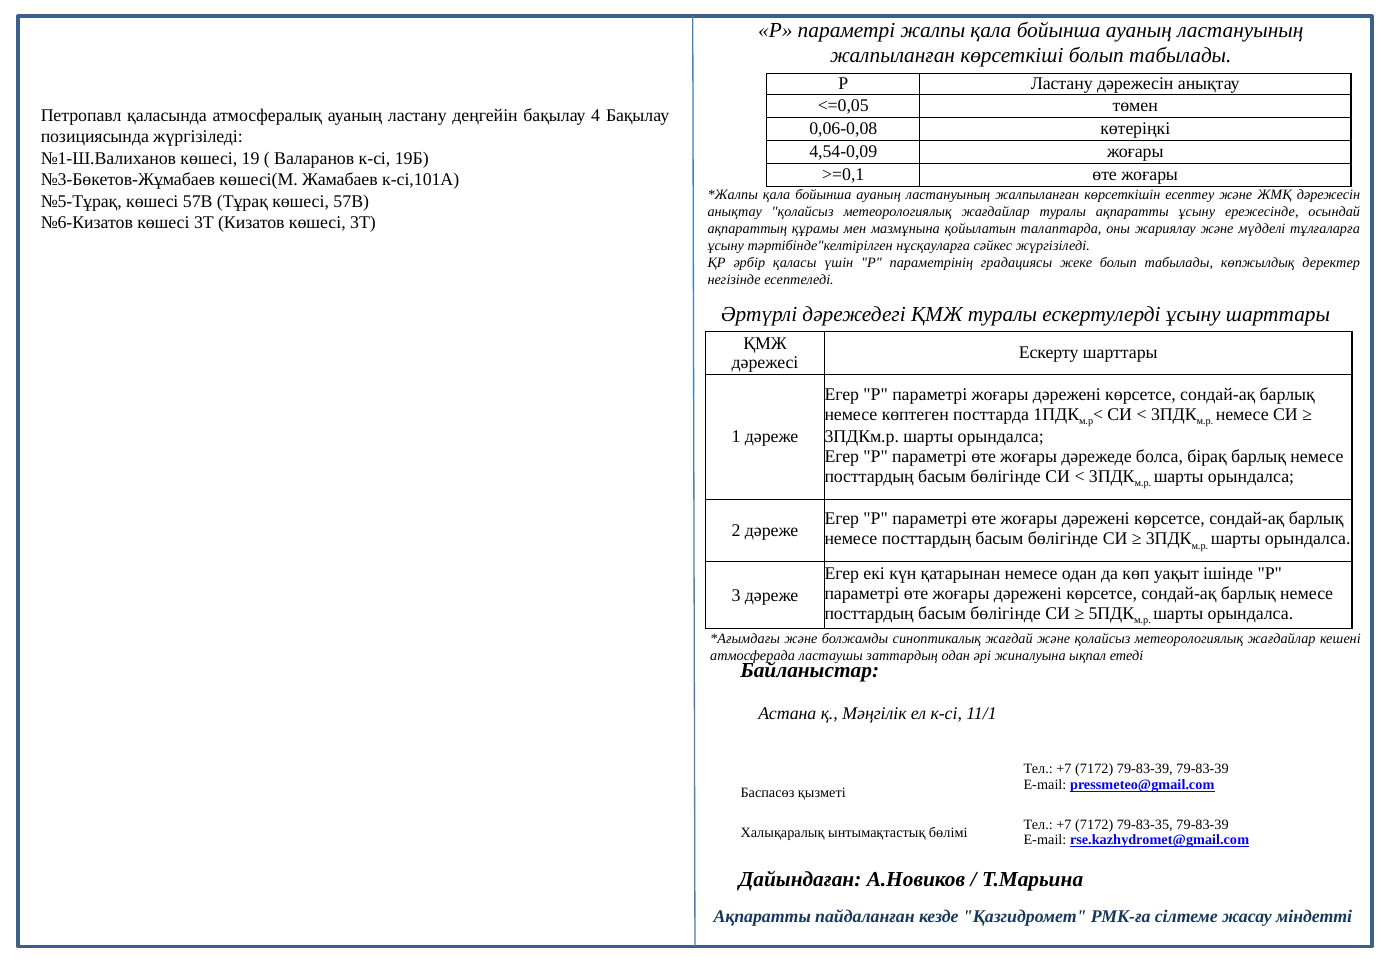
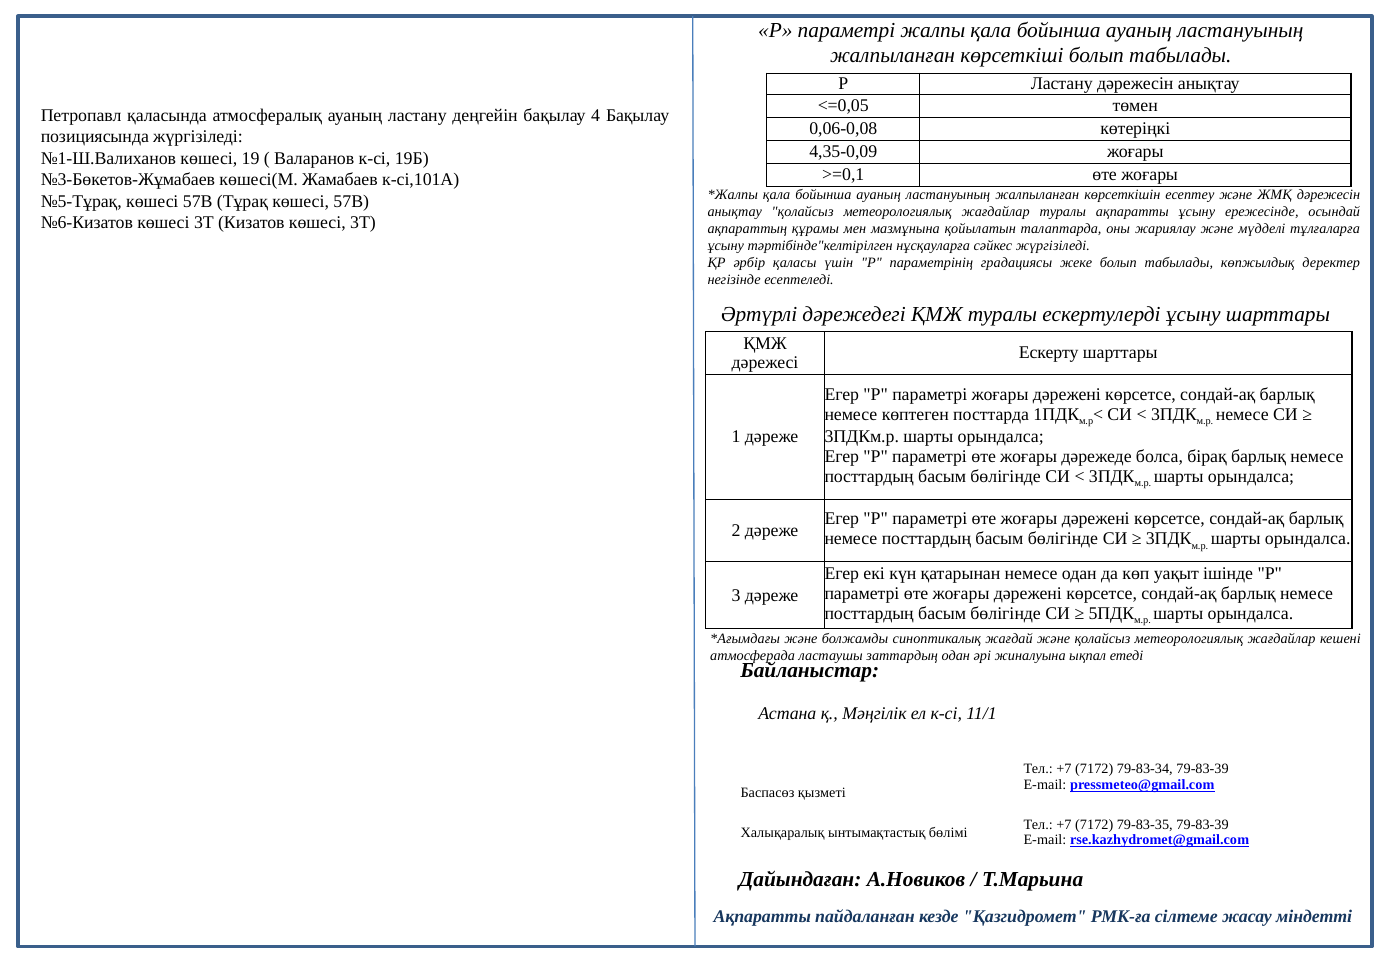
4,54-0,09: 4,54-0,09 -> 4,35-0,09 (843, 152)
7172 79-83-39: 79-83-39 -> 79-83-34 (1145, 768)
